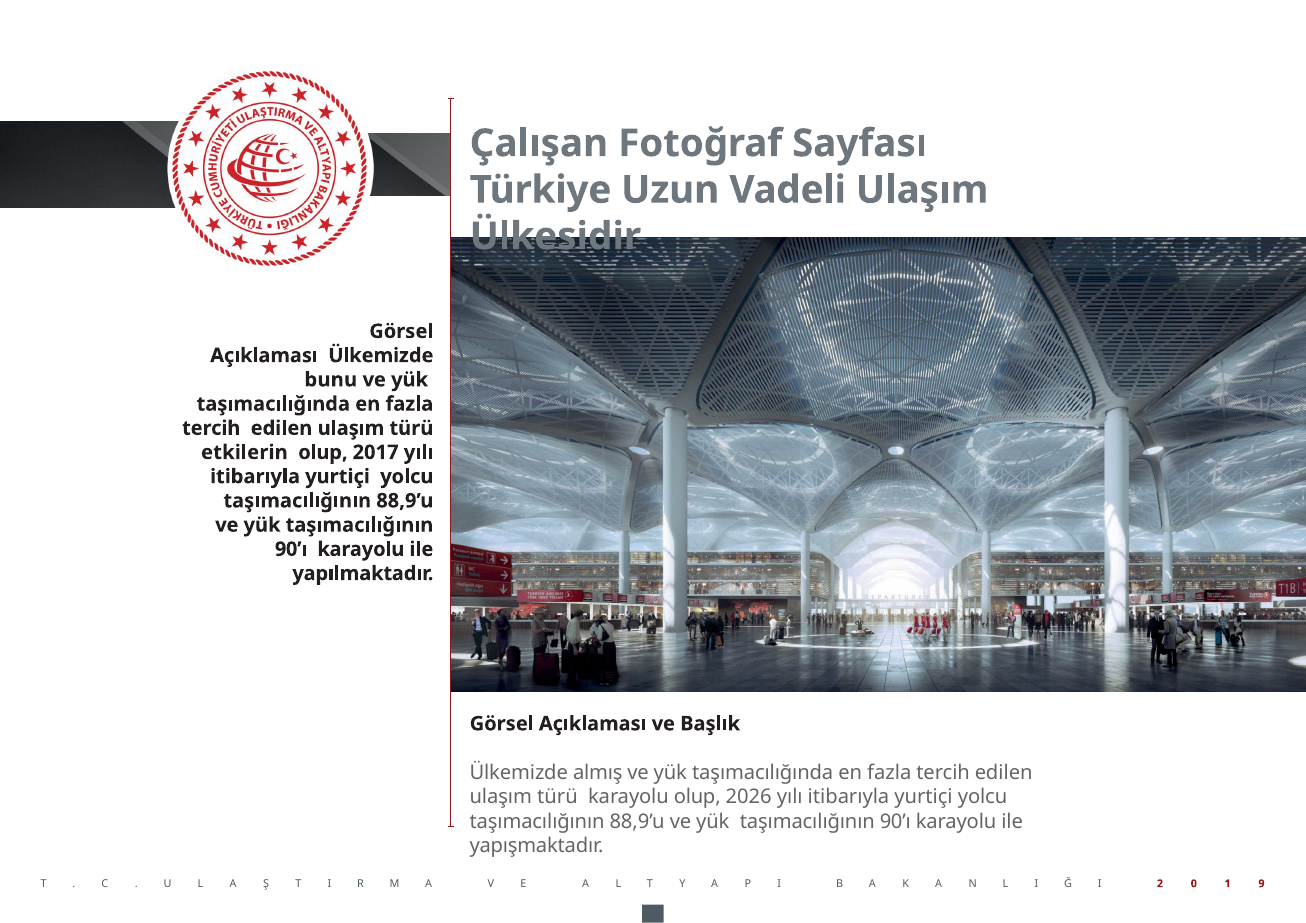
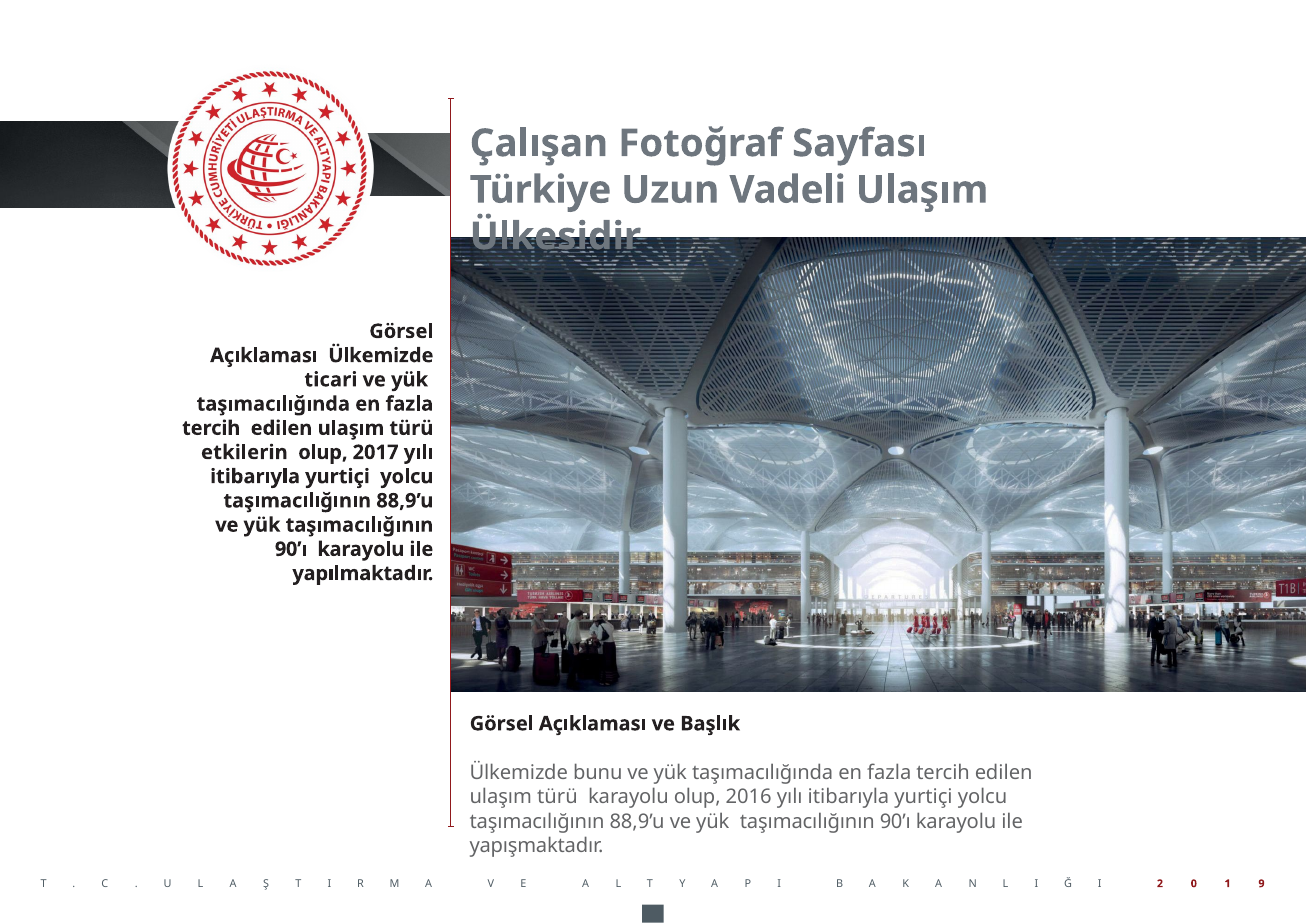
bunu: bunu -> ticari (331, 380)
almış: almış -> bunu (598, 774)
2026: 2026 -> 2016 (749, 798)
